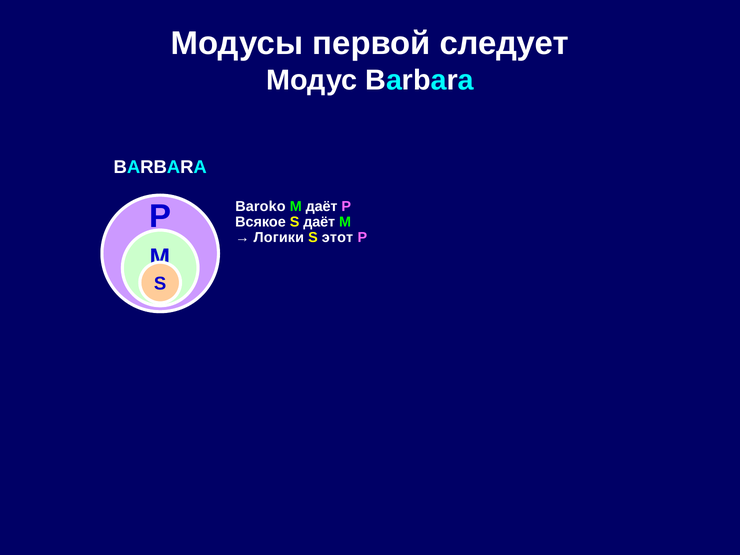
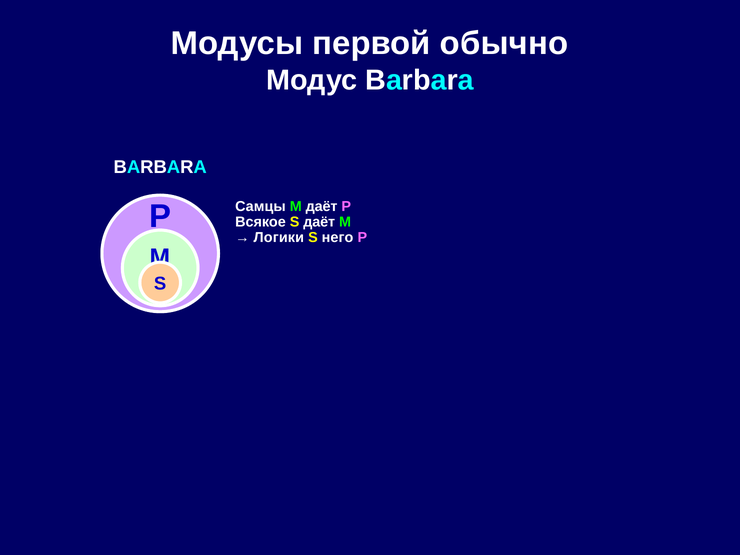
следует: следует -> обычно (504, 43)
Baroko: Baroko -> Самцы (260, 207)
этот: этот -> него (338, 238)
